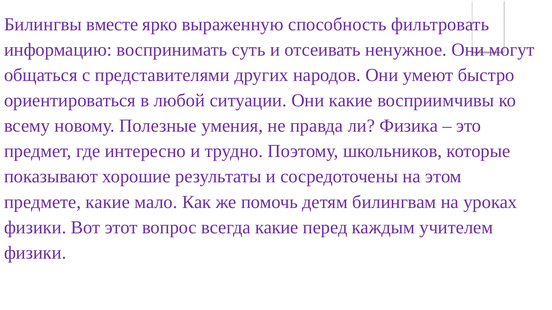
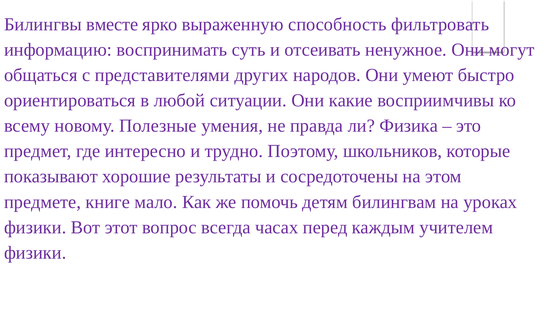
предмете какие: какие -> книге (108, 202)
всегда какие: какие -> часах (277, 228)
